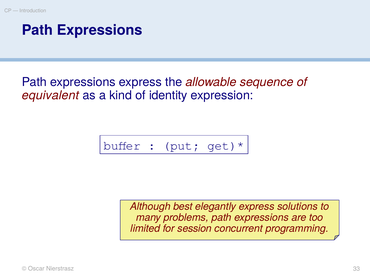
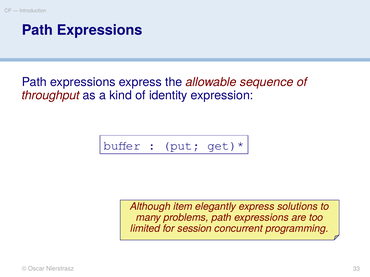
equivalent: equivalent -> throughput (51, 96)
best: best -> item (183, 207)
